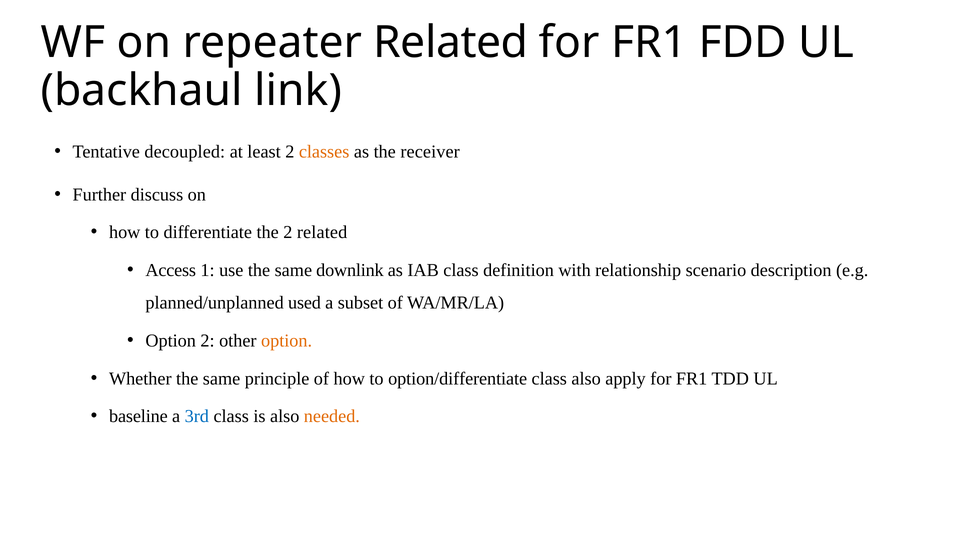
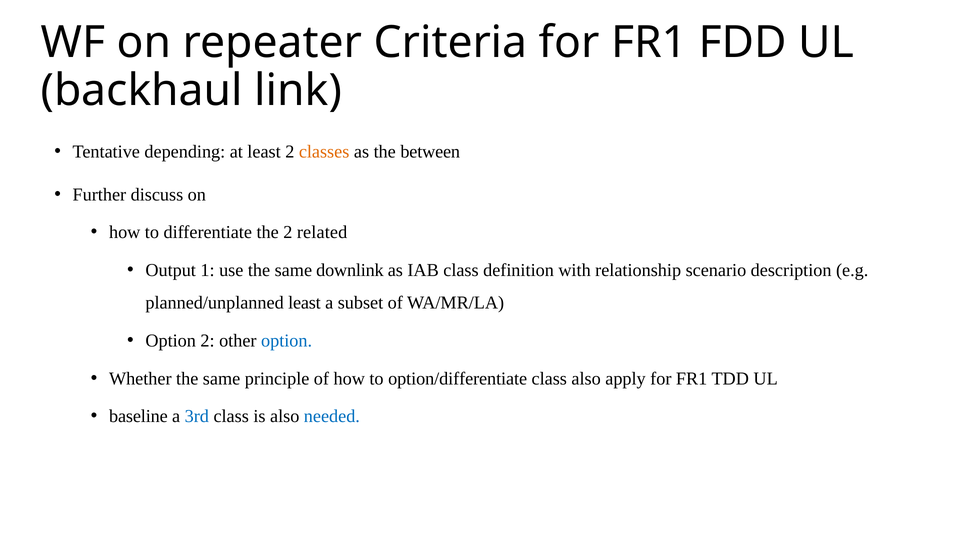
repeater Related: Related -> Criteria (451, 42)
decoupled: decoupled -> depending (185, 152)
receiver: receiver -> between (430, 152)
Access: Access -> Output (171, 270)
planned/unplanned used: used -> least (304, 303)
option colour: orange -> blue (287, 341)
needed colour: orange -> blue (332, 417)
